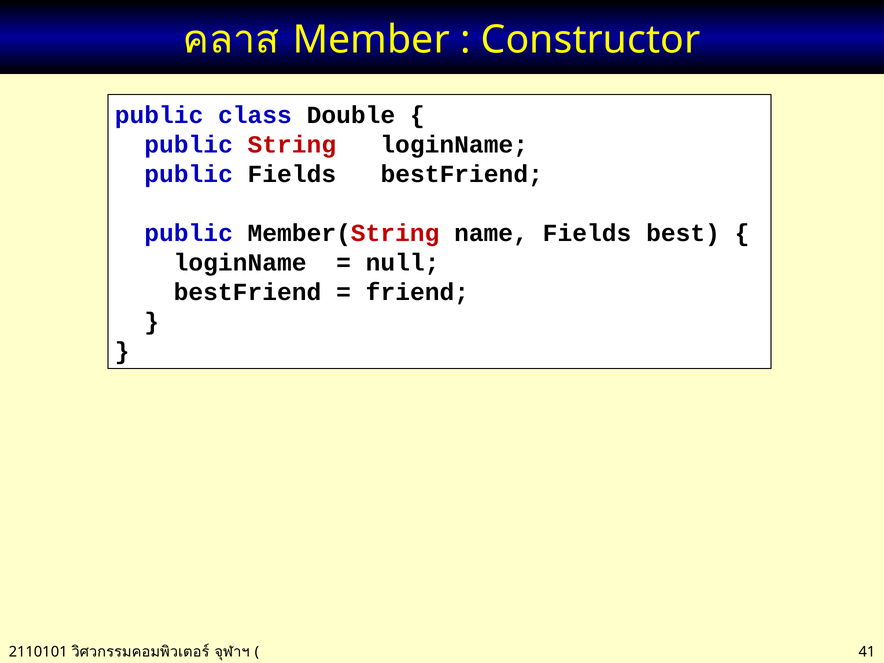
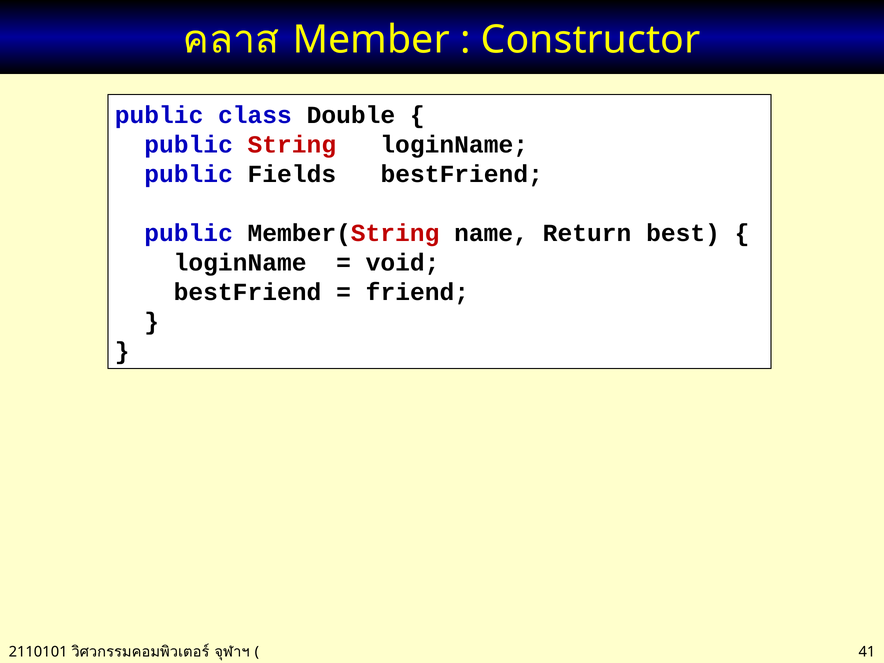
name Fields: Fields -> Return (587, 233)
null: null -> void (403, 263)
